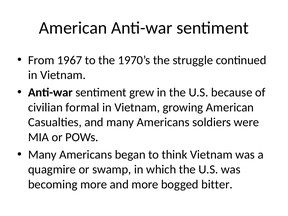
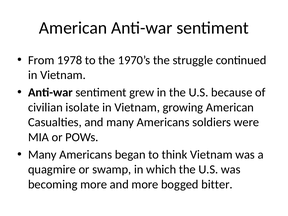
1967: 1967 -> 1978 (70, 60)
formal: formal -> isolate (82, 107)
